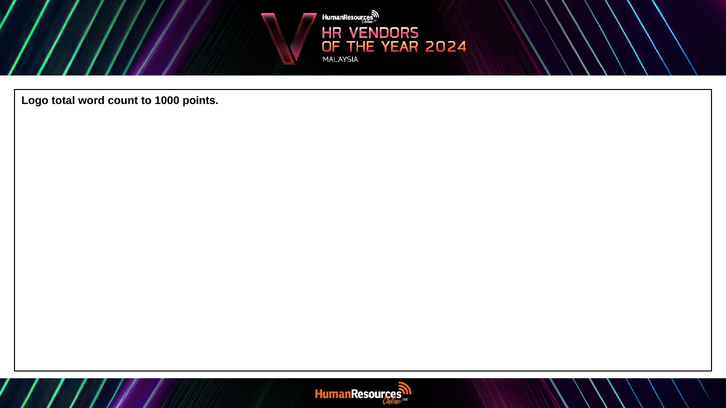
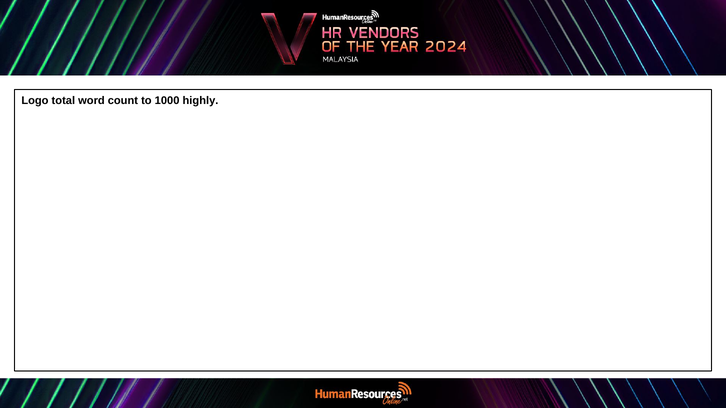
points: points -> highly (200, 101)
